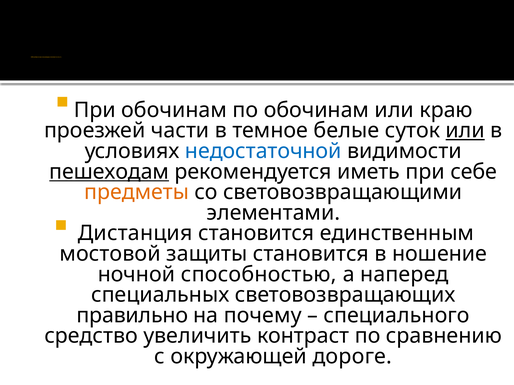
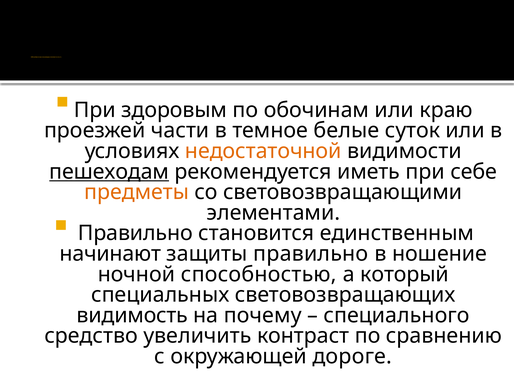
При обочинам: обочинам -> здоровым (174, 110)
или underline: present -> none (465, 131)
недостаточной colour: blue -> orange (263, 151)
Дистанция: Дистанция -> Правильно (135, 234)
мостовой: мостовой -> начинают (110, 254)
защиты становится: становится -> правильно (311, 254)
наперед: наперед -> который (405, 275)
правильно: правильно -> видимость (132, 316)
